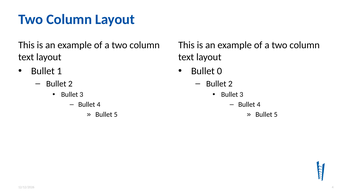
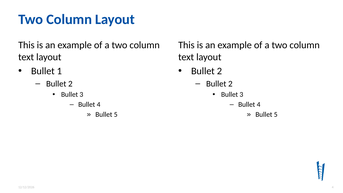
0: 0 -> 2 (219, 71)
